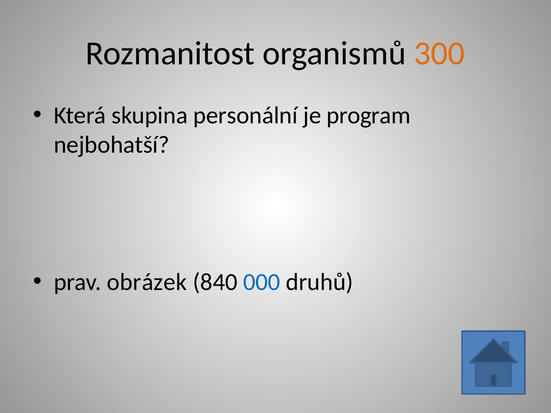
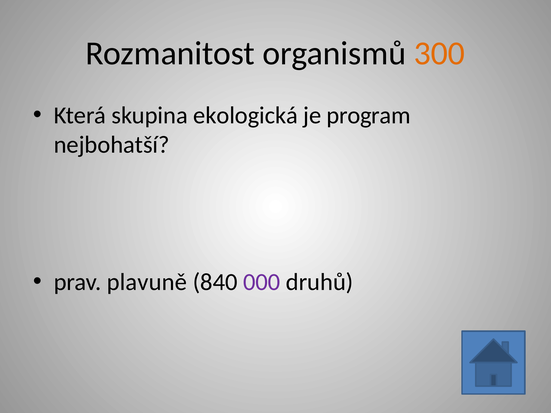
personální: personální -> ekologická (246, 116)
obrázek: obrázek -> plavuně (147, 282)
000 colour: blue -> purple (262, 282)
